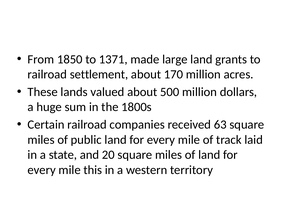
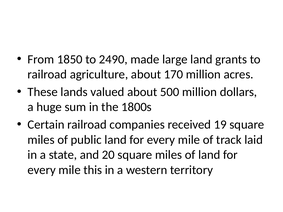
1371: 1371 -> 2490 (113, 59)
settlement: settlement -> agriculture (99, 74)
63: 63 -> 19 (220, 125)
